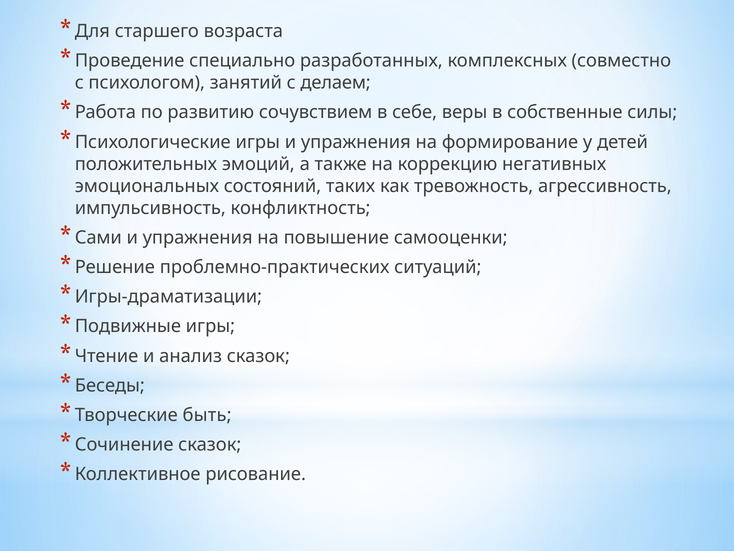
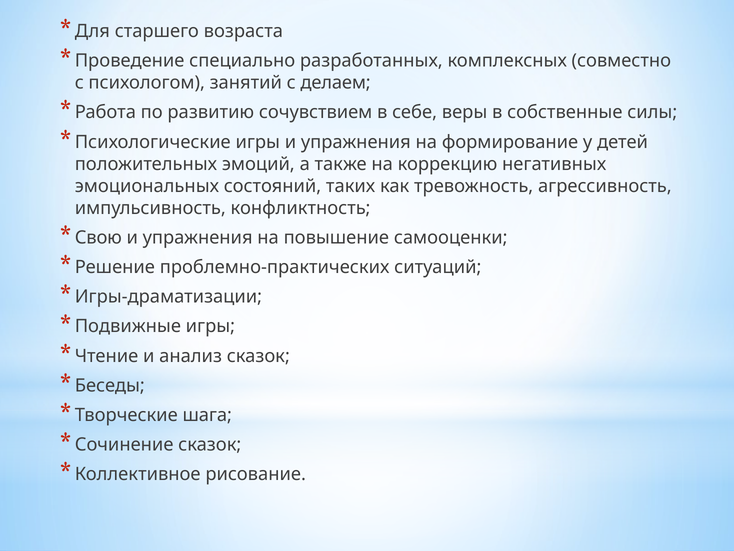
Сами: Сами -> Свою (98, 237)
быть: быть -> шага (207, 415)
